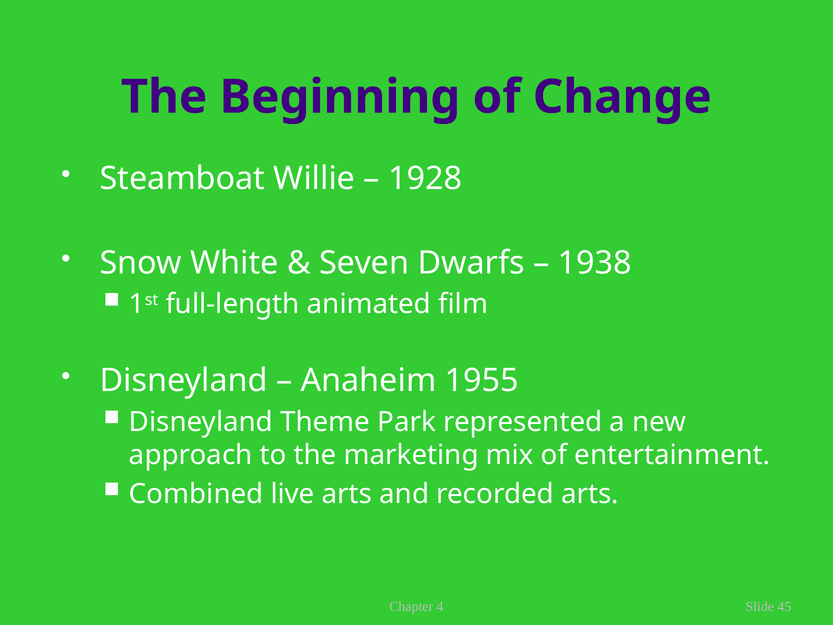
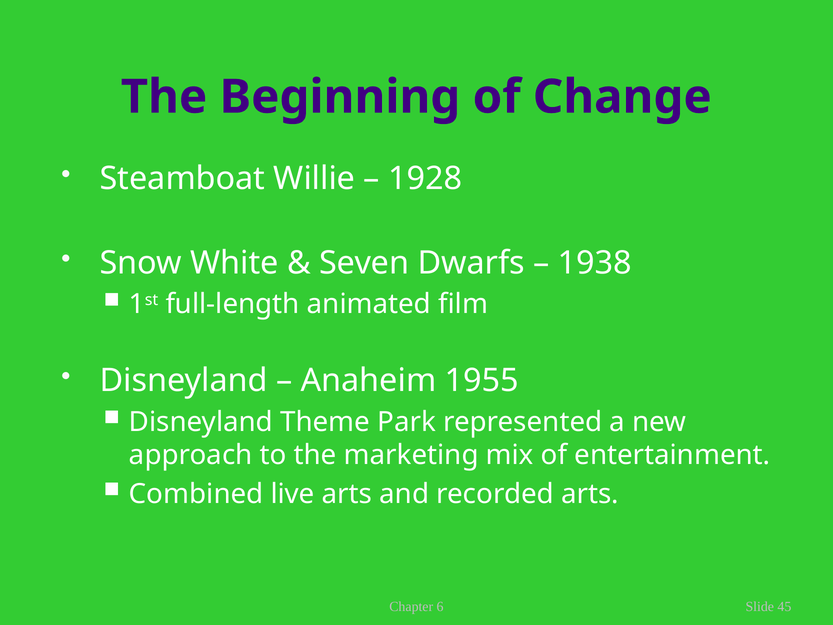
4: 4 -> 6 (440, 606)
